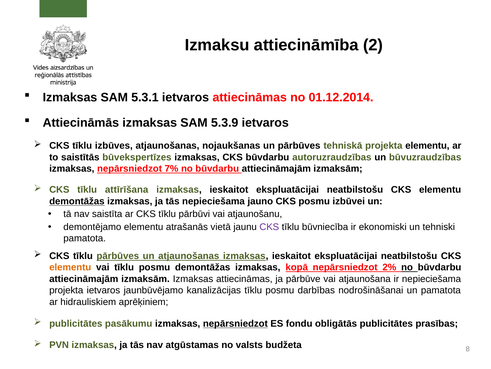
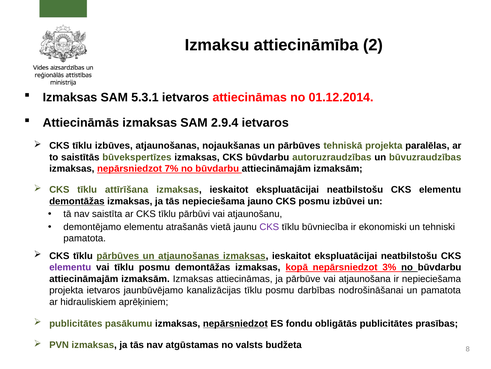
5.3.9: 5.3.9 -> 2.9.4 (225, 122)
projekta elementu: elementu -> paralēlas (427, 145)
elementu colour: orange -> purple (70, 267)
2%: 2% -> 3% (389, 267)
